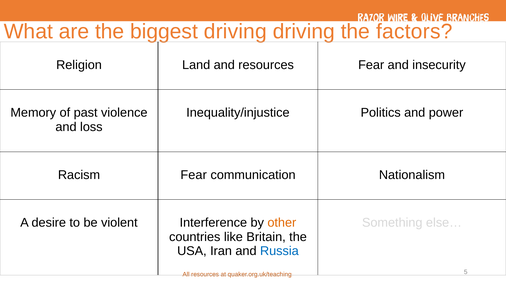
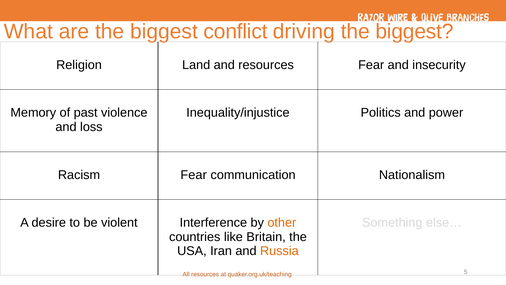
biggest driving: driving -> conflict (236, 31)
driving the factors: factors -> biggest (415, 31)
Russia colour: blue -> orange (279, 251)
